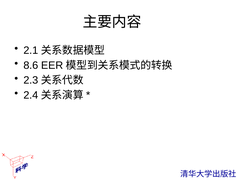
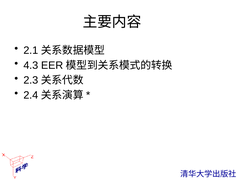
8.6: 8.6 -> 4.3 (31, 65)
